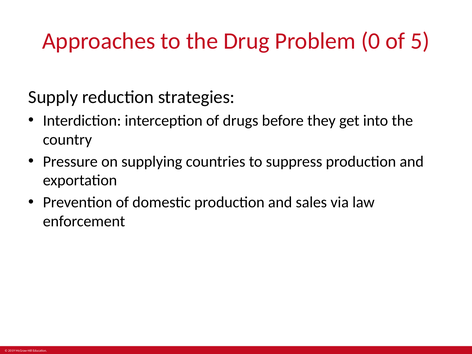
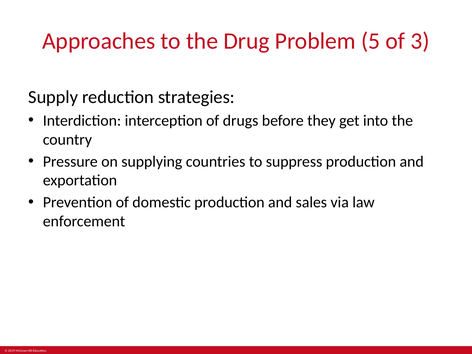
0: 0 -> 5 (371, 41)
5: 5 -> 3 (420, 41)
